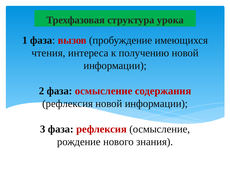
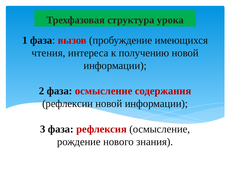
рефлексия: рефлексия -> рефлексии (68, 103)
